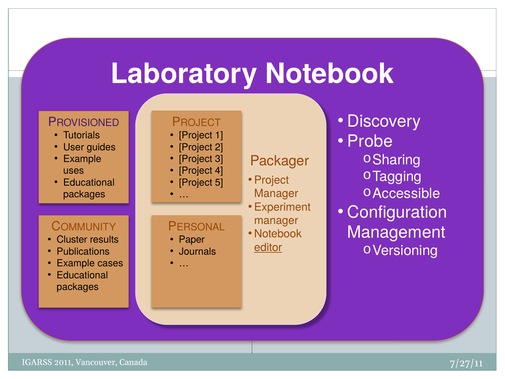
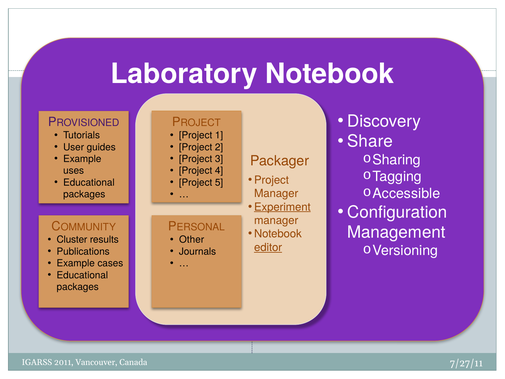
Probe: Probe -> Share (370, 141)
Experiment underline: none -> present (282, 207)
Paper: Paper -> Other (192, 240)
